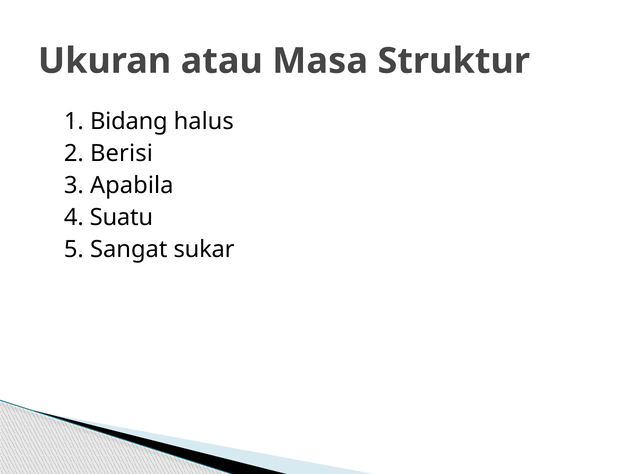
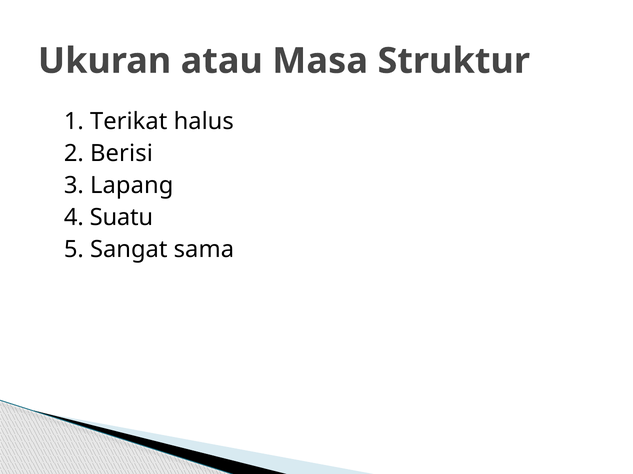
Bidang: Bidang -> Terikat (129, 122)
Apabila: Apabila -> Lapang (132, 186)
sukar: sukar -> sama (204, 250)
